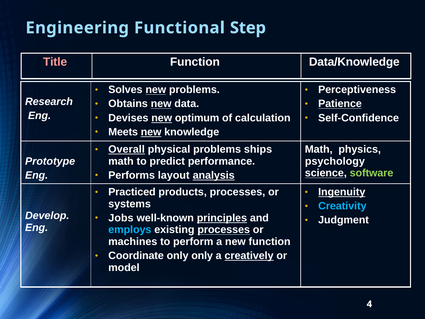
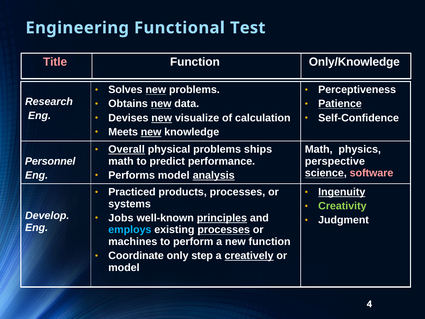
Step: Step -> Test (248, 28)
Data/Knowledge: Data/Knowledge -> Only/Knowledge (354, 62)
optimum: optimum -> visualize (197, 118)
Prototype: Prototype -> Personnel (50, 161)
psychology: psychology -> perspective (335, 161)
software colour: light green -> pink (372, 173)
Performs layout: layout -> model (174, 175)
Creativity colour: light blue -> light green (342, 206)
only only: only -> step (202, 256)
